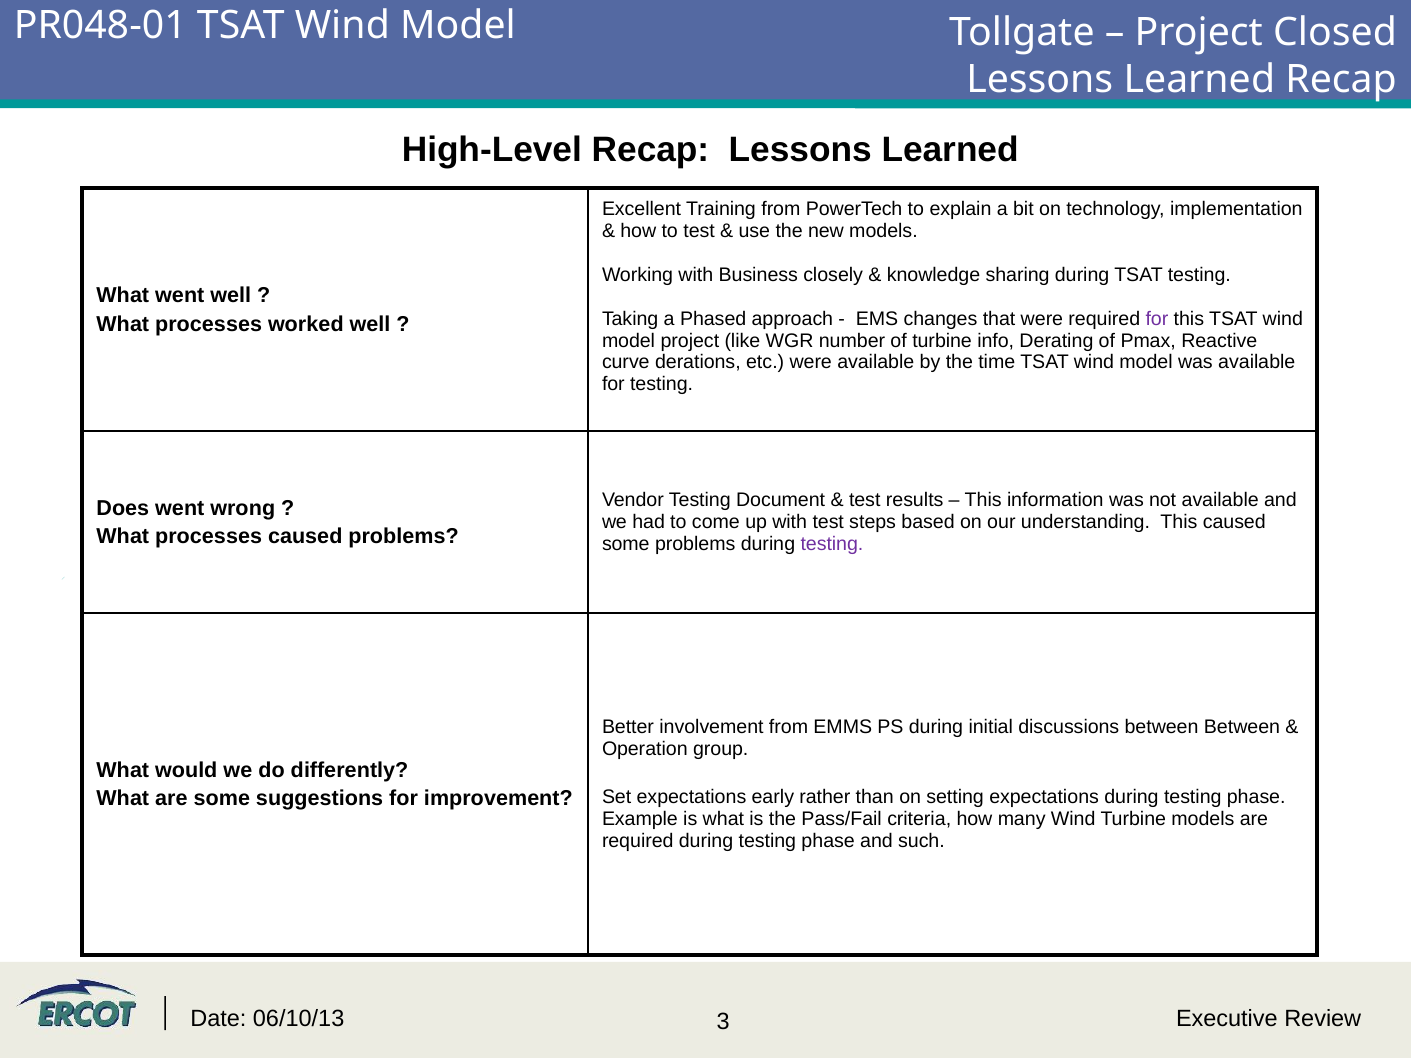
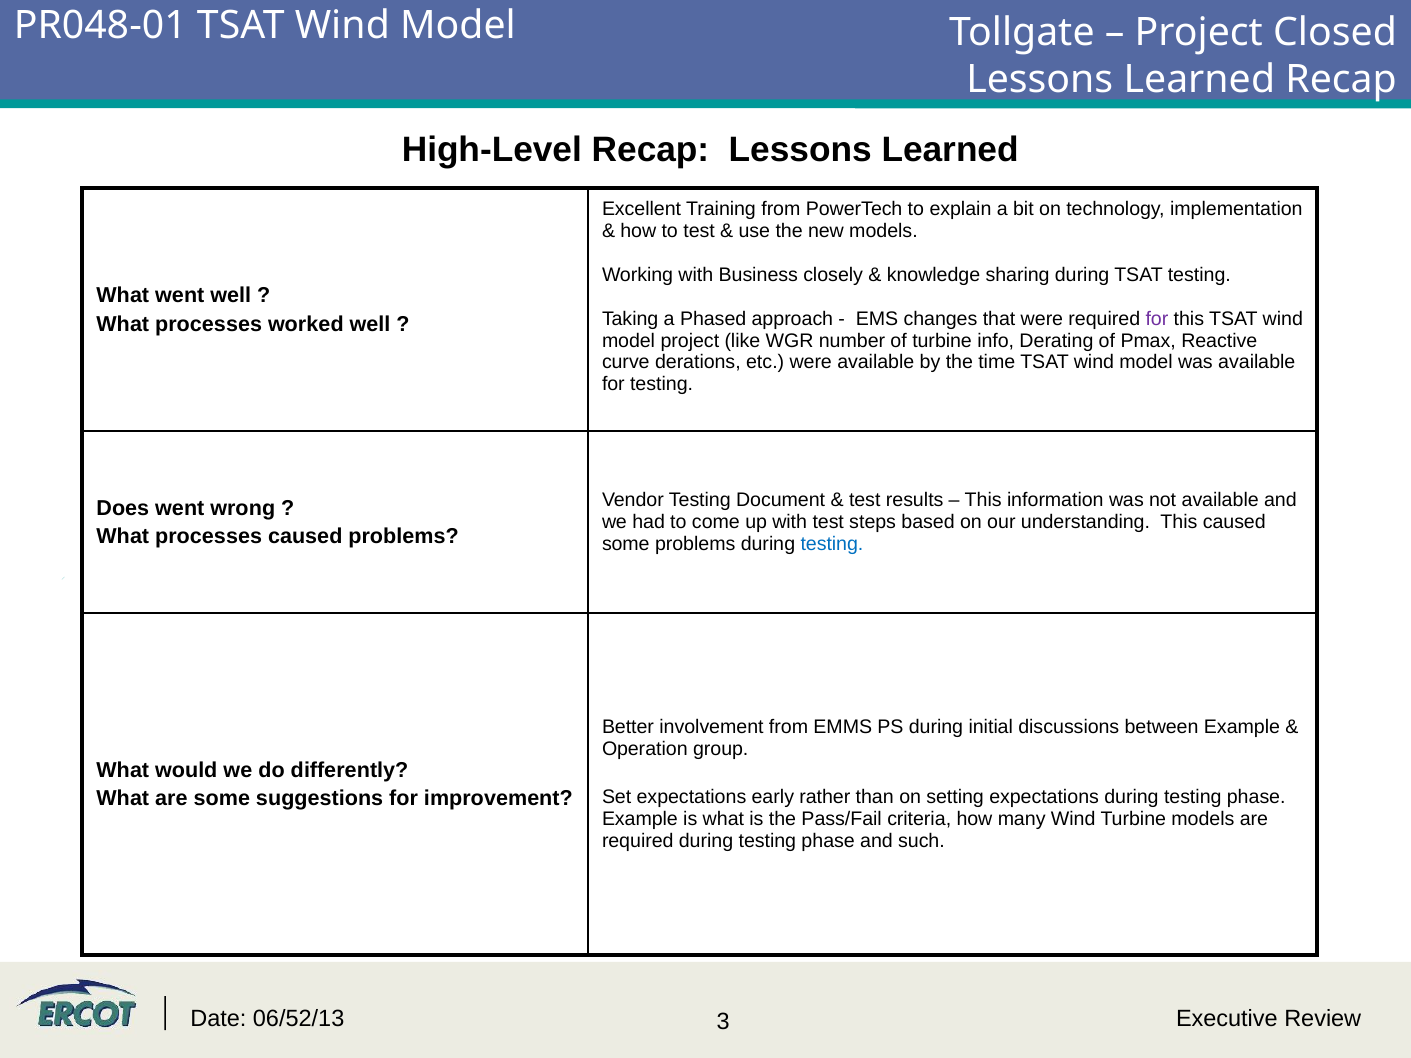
testing colour: purple -> blue (832, 544)
between Between: Between -> Example (1242, 727)
06/10/13: 06/10/13 -> 06/52/13 (299, 1019)
